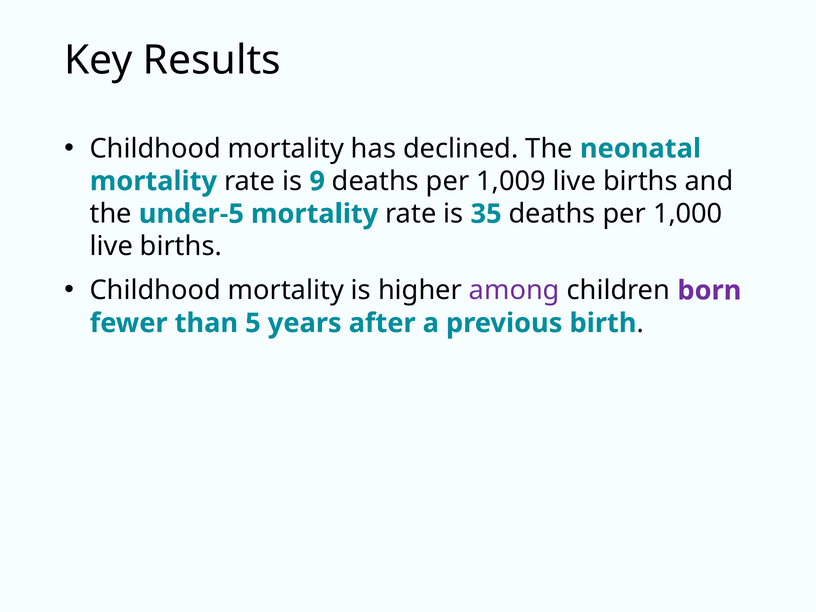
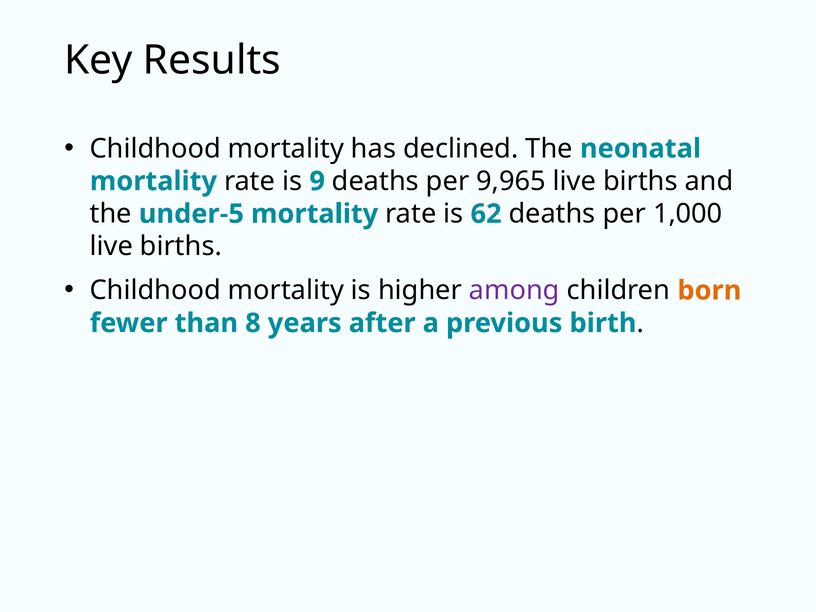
1,009: 1,009 -> 9,965 (511, 181)
35: 35 -> 62 (486, 214)
born colour: purple -> orange (709, 290)
5: 5 -> 8 (253, 323)
